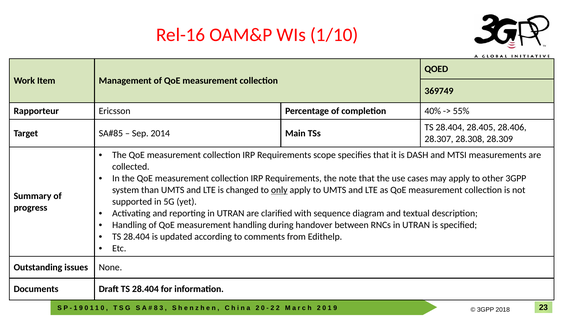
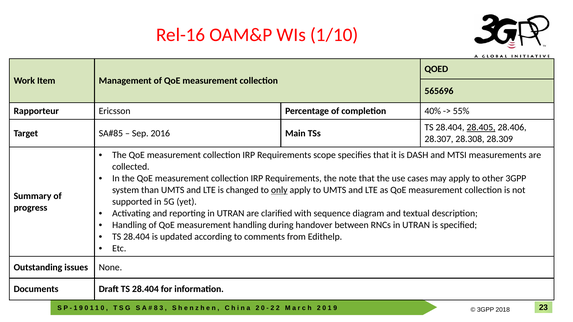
369749: 369749 -> 565696 (439, 91)
28.405 underline: none -> present (481, 128)
2014: 2014 -> 2016 (160, 133)
